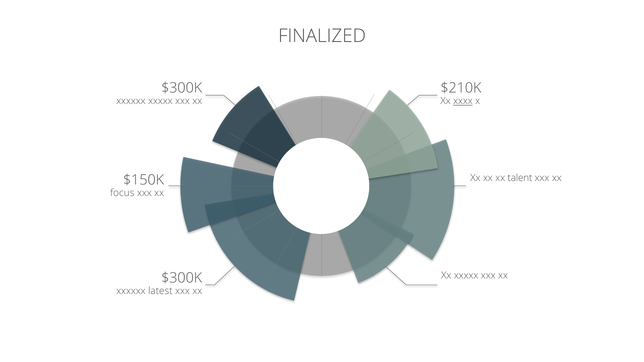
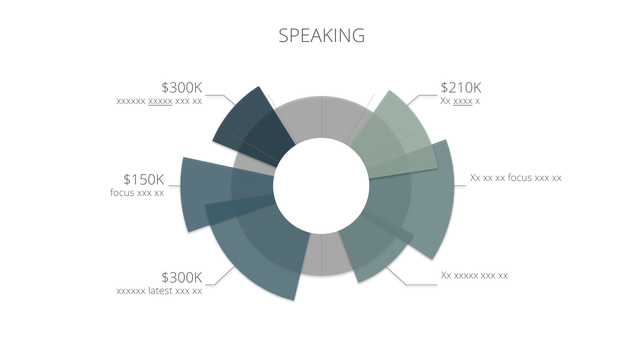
FINALIZED: FINALIZED -> SPEAKING (322, 36)
xxxxx underline: none -> present (160, 101)
xx talent: talent -> focus (520, 178)
